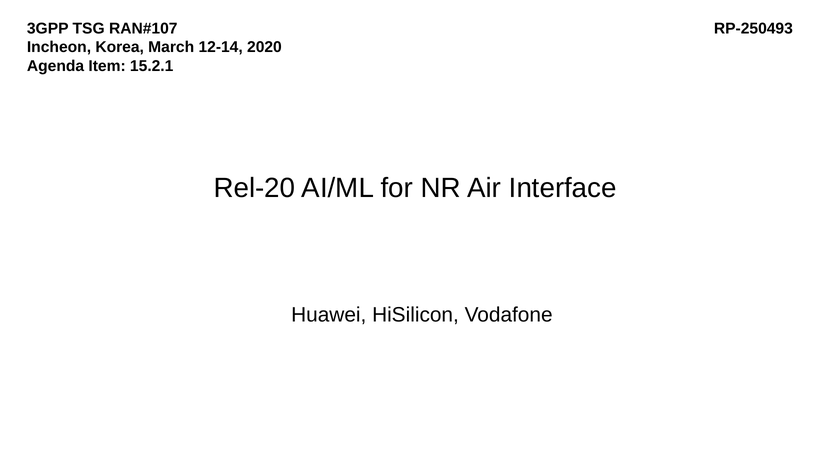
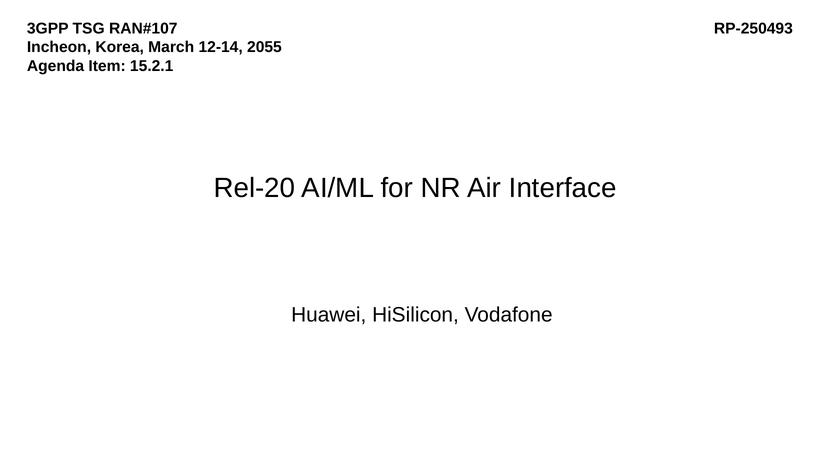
2020: 2020 -> 2055 (264, 47)
